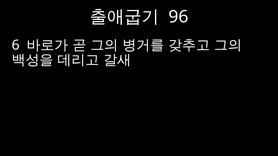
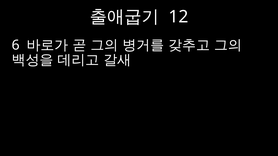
96: 96 -> 12 (178, 17)
